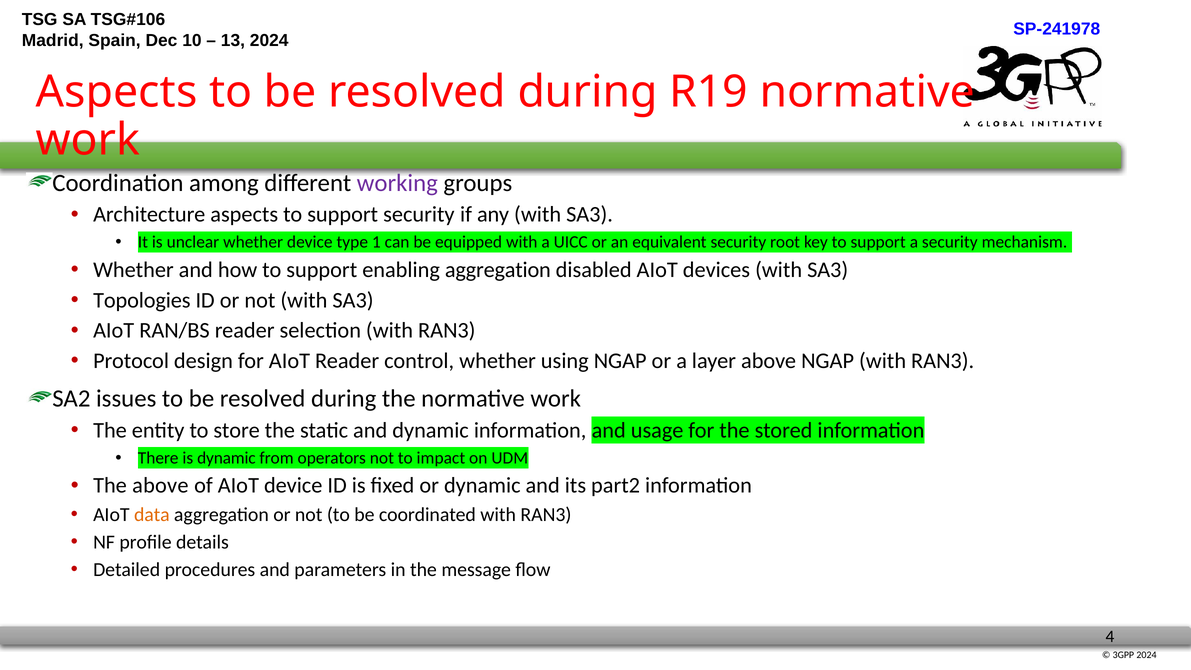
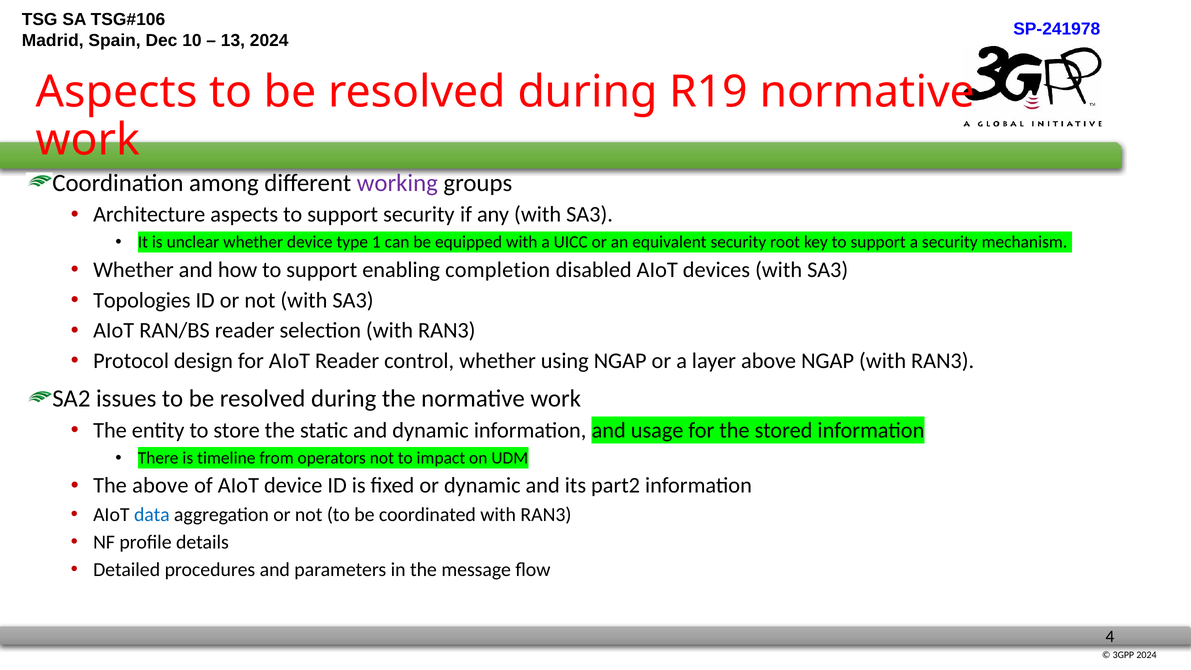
enabling aggregation: aggregation -> completion (498, 270)
is dynamic: dynamic -> timeline (226, 458)
data colour: orange -> blue (152, 515)
